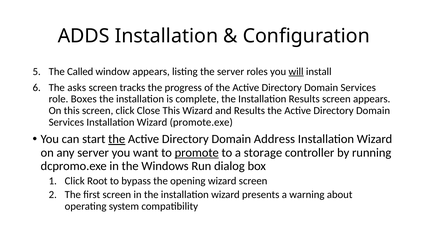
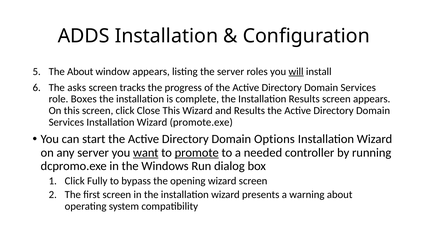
The Called: Called -> About (80, 71)
the underline: present -> none (117, 139)
Address: Address -> Options (274, 139)
want underline: none -> present (146, 152)
storage: storage -> needed (263, 152)
Root: Root -> Fully (97, 181)
